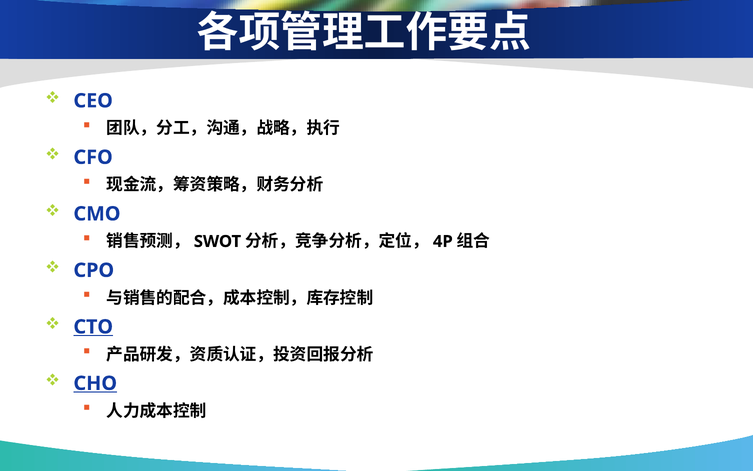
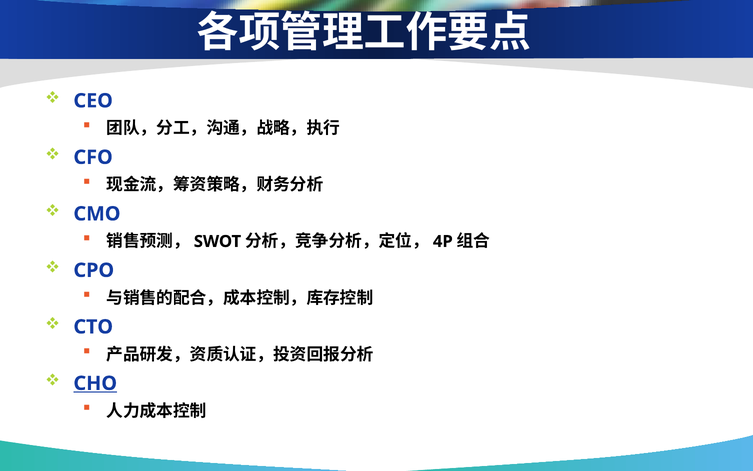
CTO underline: present -> none (93, 327)
